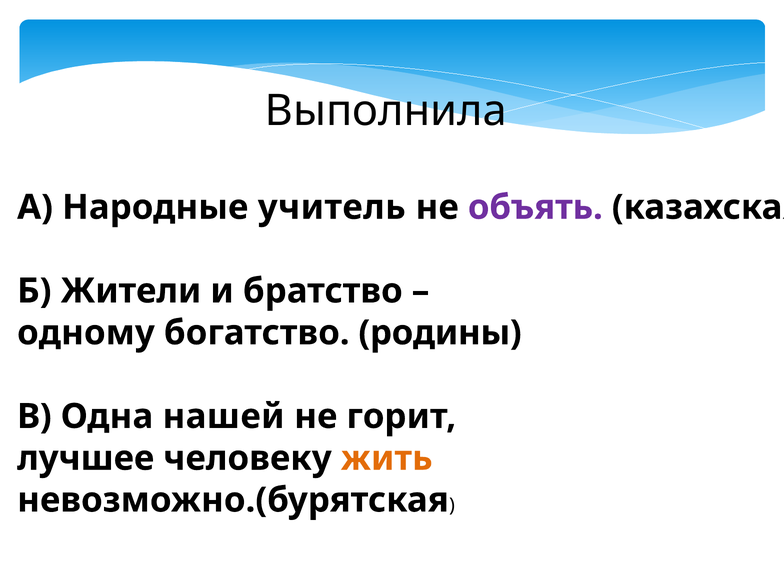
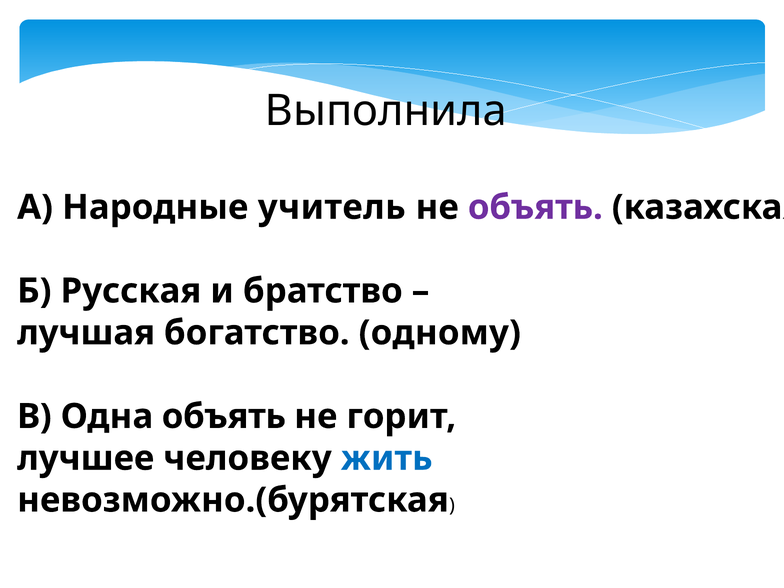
Жители: Жители -> Русская (131, 291)
одному: одному -> лучшая (86, 333)
родины: родины -> одному (440, 333)
Одна нашей: нашей -> объять (224, 416)
жить colour: orange -> blue (387, 458)
